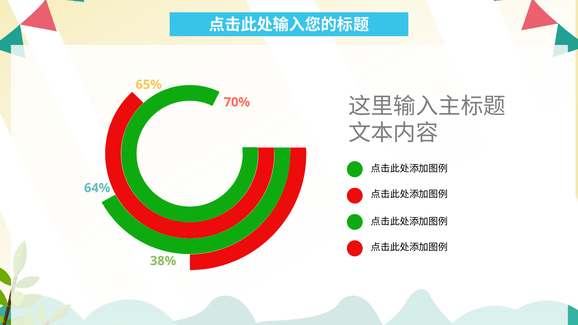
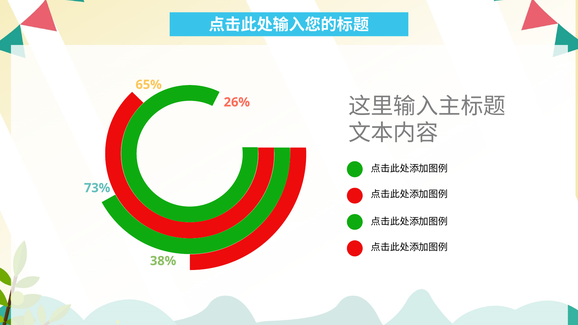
70%: 70% -> 26% (237, 102)
64%: 64% -> 73% (97, 188)
